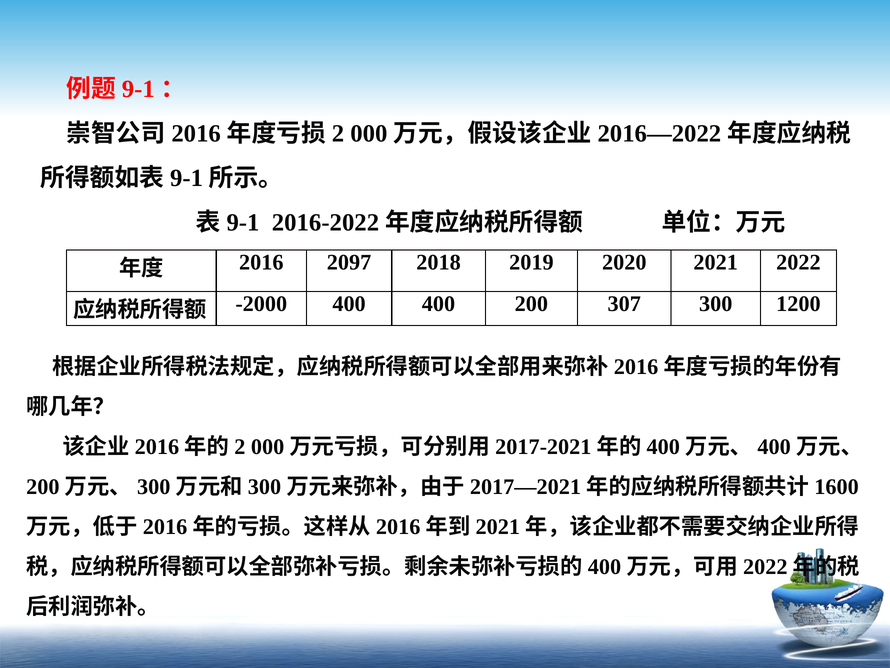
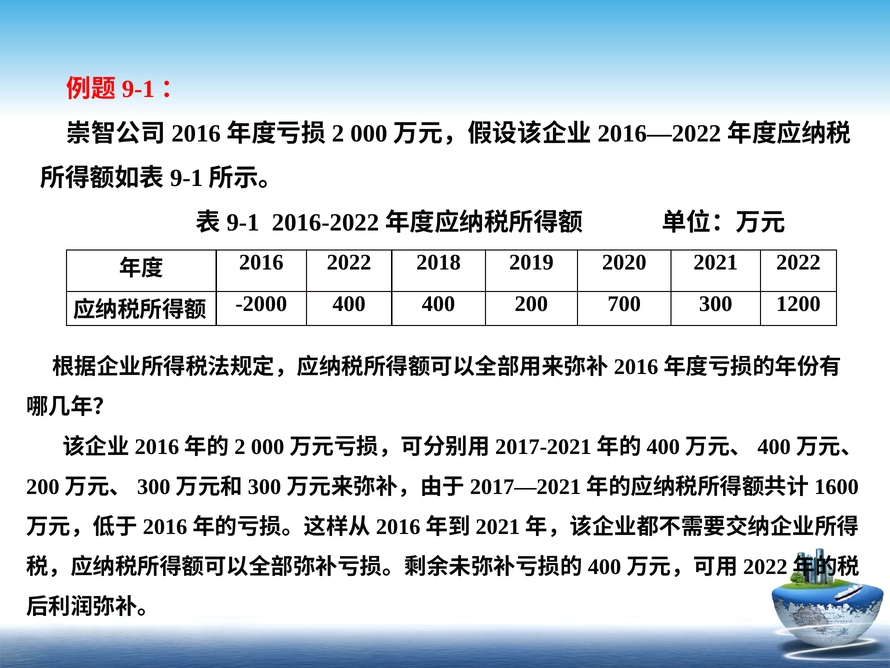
2016 2097: 2097 -> 2022 (349, 262)
307: 307 -> 700 (624, 304)
